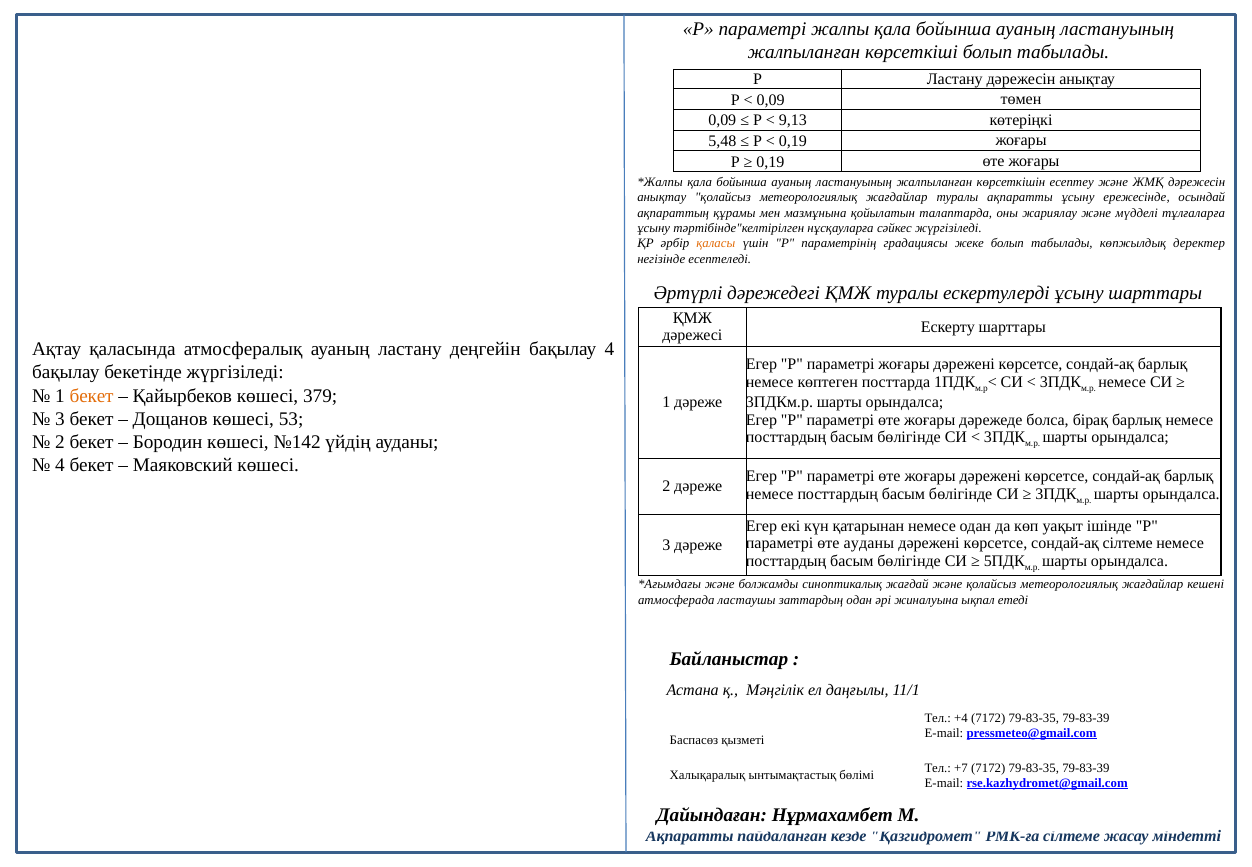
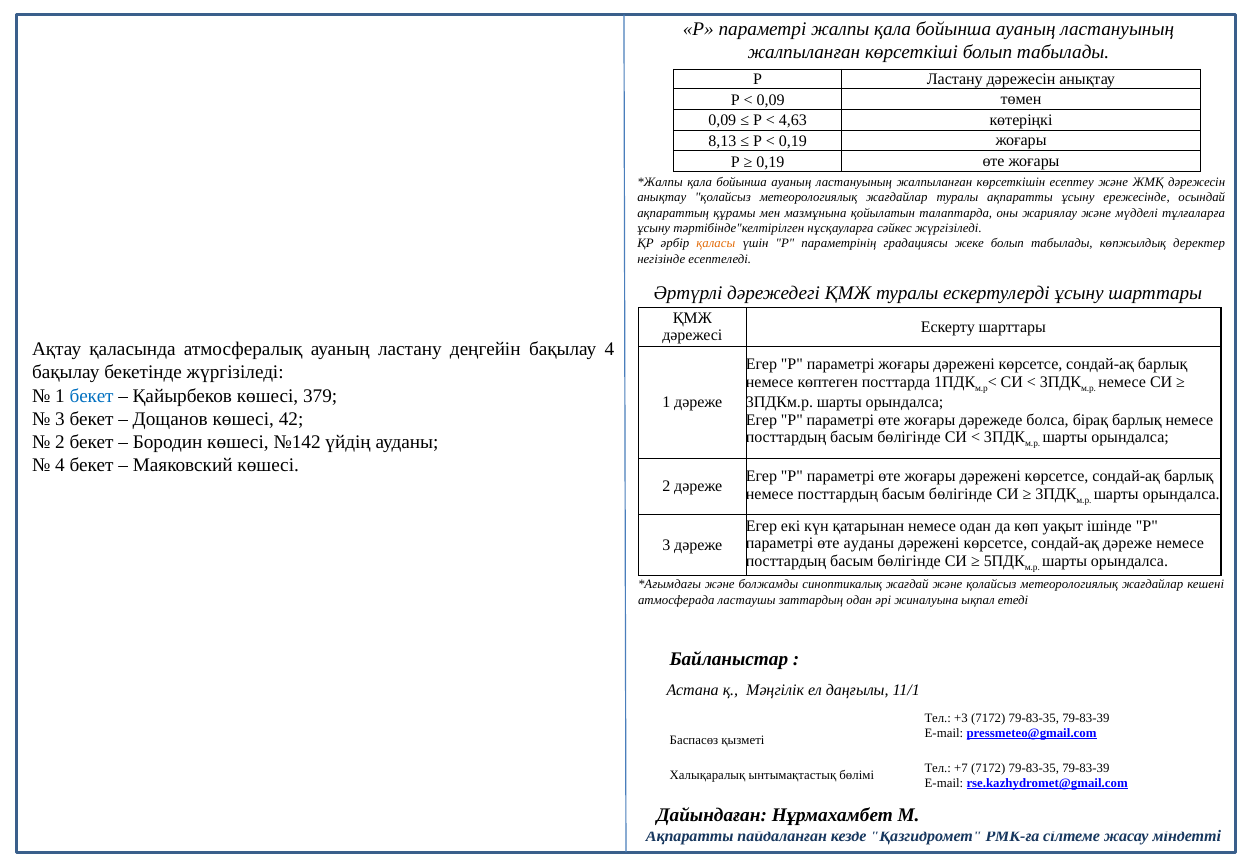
9,13: 9,13 -> 4,63 (793, 120)
5,48: 5,48 -> 8,13 (722, 141)
бекет colour: orange -> blue (92, 396)
53: 53 -> 42 (291, 419)
сондай-ақ сілтеме: сілтеме -> дәреже (1128, 543)
+4: +4 -> +3 (961, 718)
